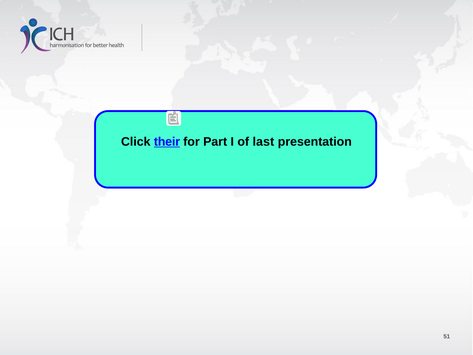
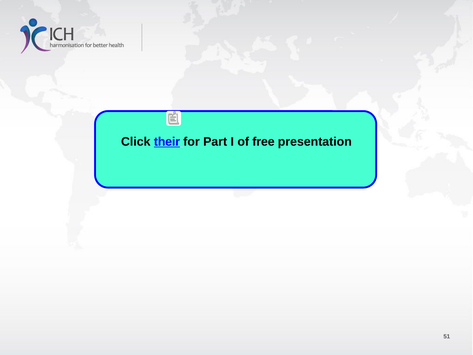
last: last -> free (264, 142)
